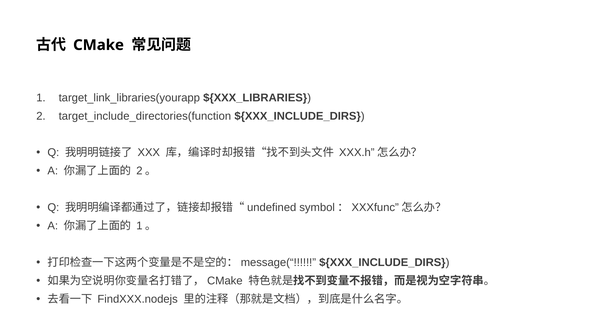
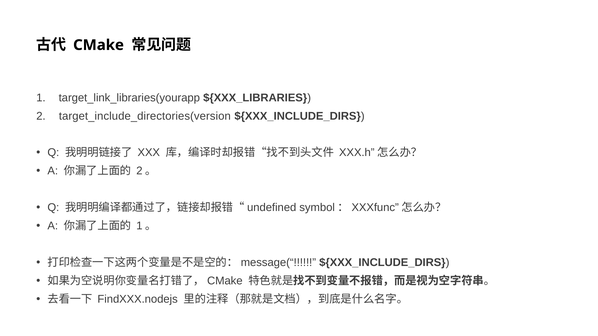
target_include_directories(function: target_include_directories(function -> target_include_directories(version (145, 116)
